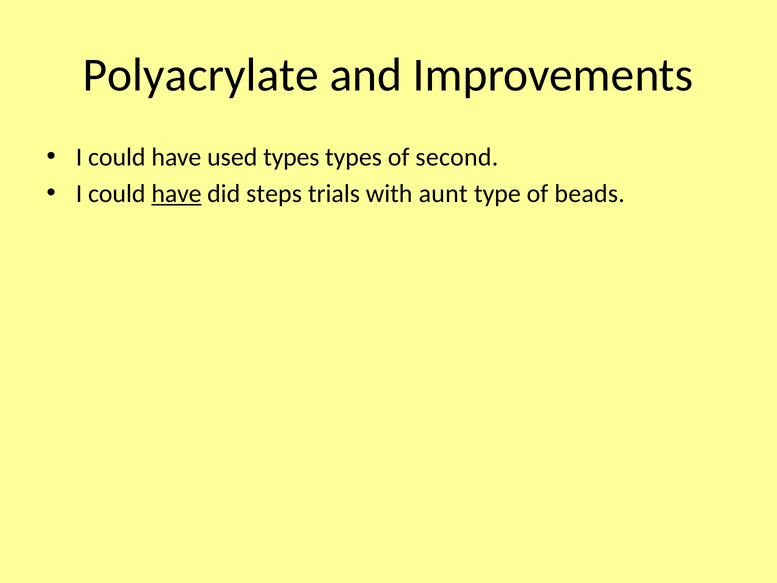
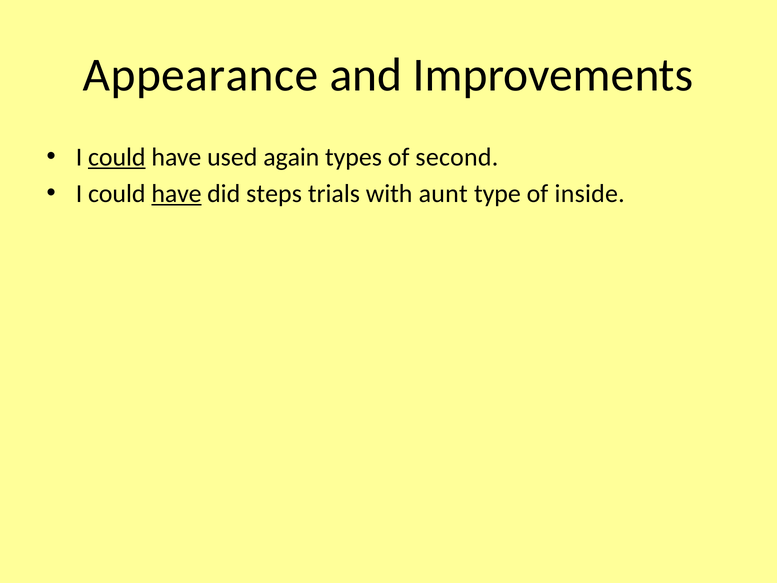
Polyacrylate: Polyacrylate -> Appearance (201, 75)
could underline: none -> present (117, 157)
used types: types -> again (291, 157)
beads: beads -> inside (590, 193)
